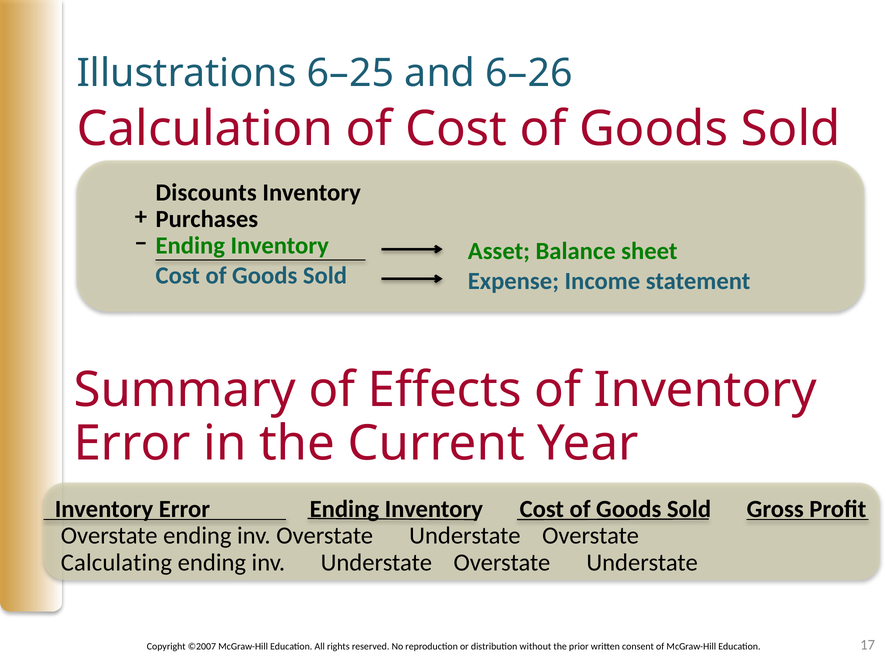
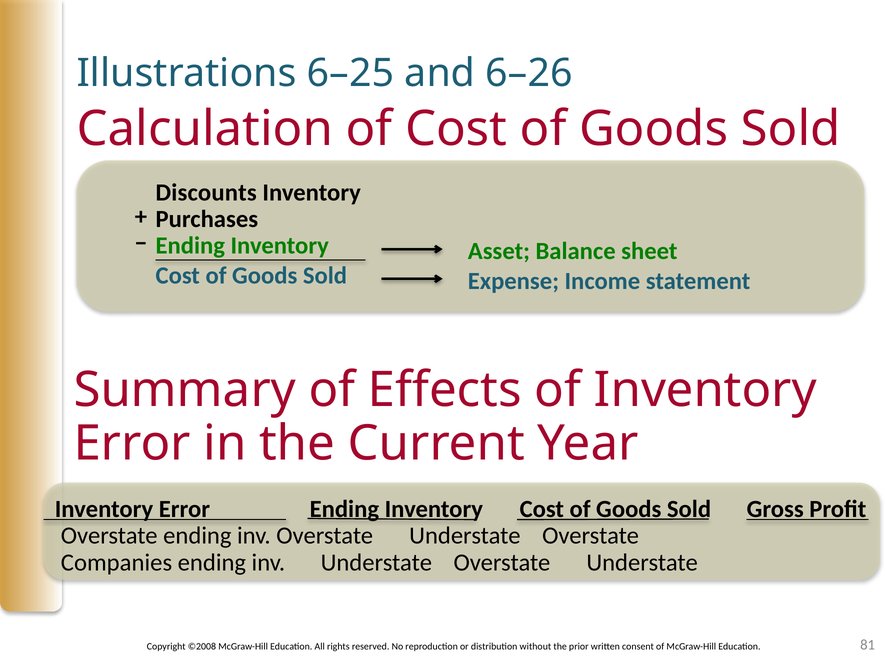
Calculating: Calculating -> Companies (116, 563)
©2007: ©2007 -> ©2008 (202, 647)
17: 17 -> 81 (868, 646)
